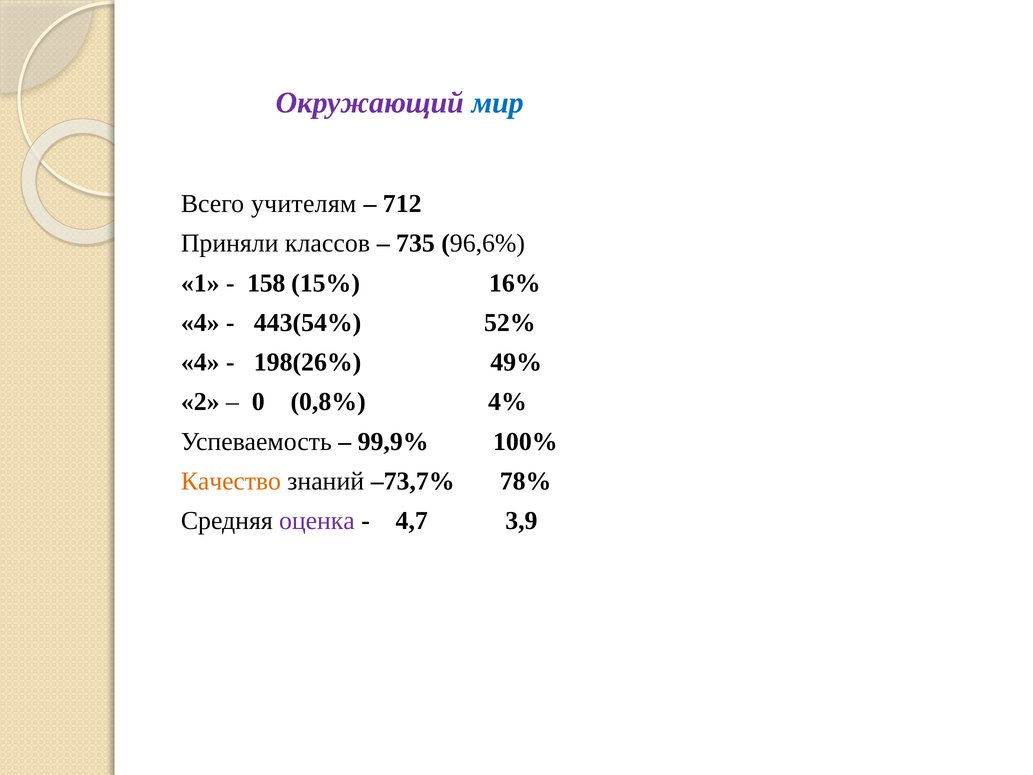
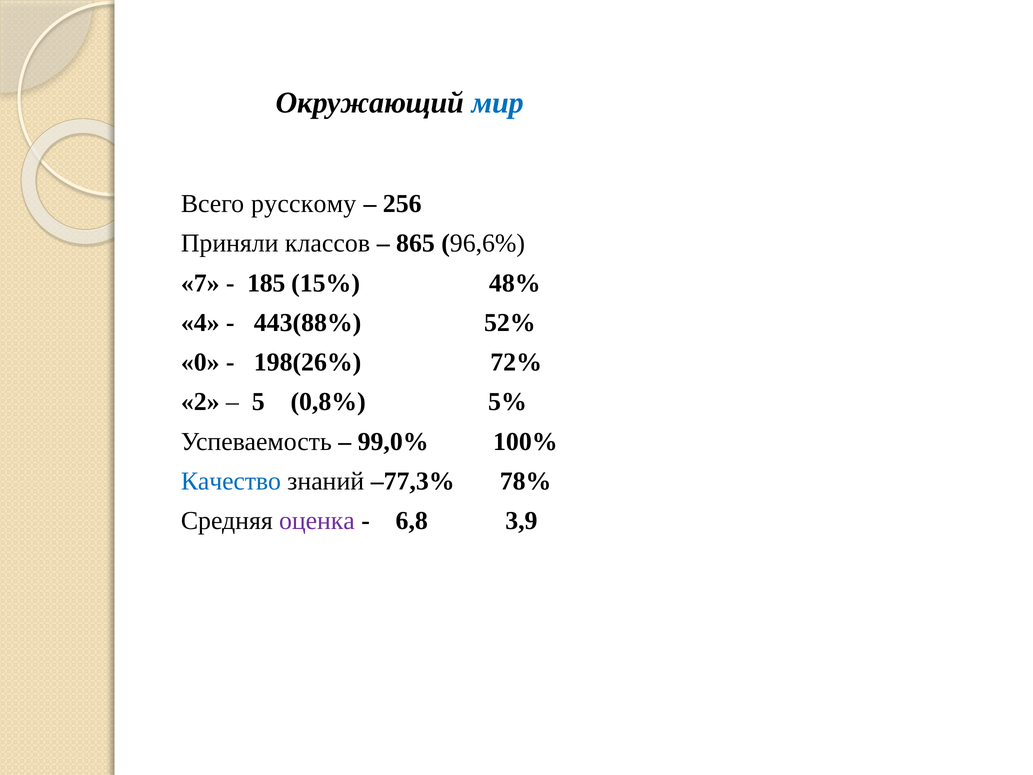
Окружающий colour: purple -> black (370, 103)
учителям: учителям -> русскому (304, 204)
712: 712 -> 256 (402, 204)
735: 735 -> 865 (415, 243)
1: 1 -> 7 (200, 283)
158: 158 -> 185 (266, 283)
16%: 16% -> 48% (515, 283)
443(54%: 443(54% -> 443(88% (308, 323)
4: 4 -> 0 (200, 362)
49%: 49% -> 72% (516, 362)
0: 0 -> 5 (258, 402)
4%: 4% -> 5% (507, 402)
99,9%: 99,9% -> 99,0% (393, 441)
Качество colour: orange -> blue (231, 481)
–73,7%: –73,7% -> –77,3% (413, 481)
4,7: 4,7 -> 6,8 (412, 521)
